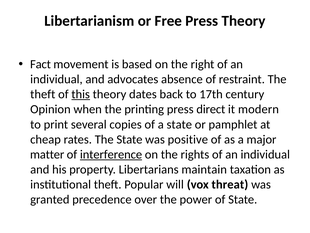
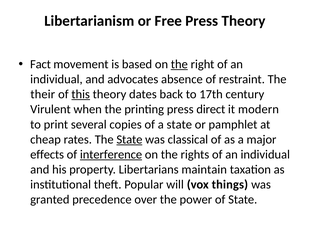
the underline: none -> present (179, 64)
theft: theft -> their (43, 94)
Opinion: Opinion -> Virulent (50, 109)
State underline: none -> present (129, 139)
positive: positive -> classical (188, 139)
matter: matter -> effects (47, 154)
threat: threat -> things (230, 184)
